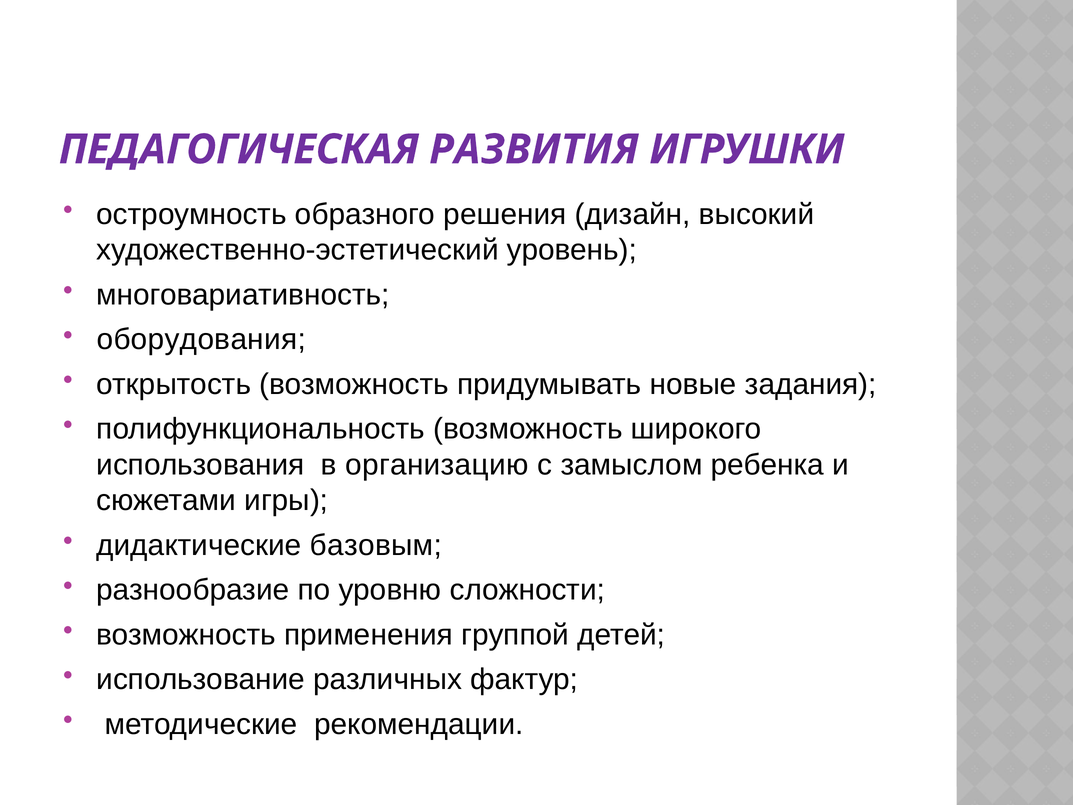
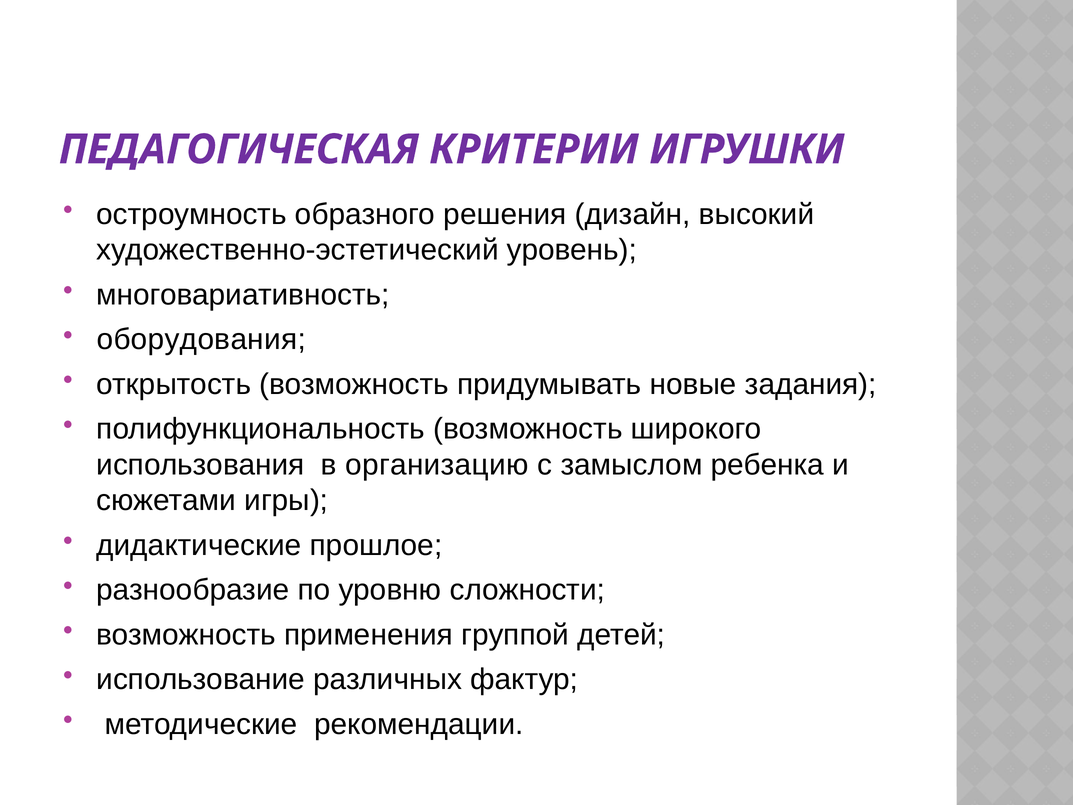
РАЗВИТИЯ: РАЗВИТИЯ -> КРИТЕРИИ (534, 150)
базовым: базовым -> прошлое (376, 545)
